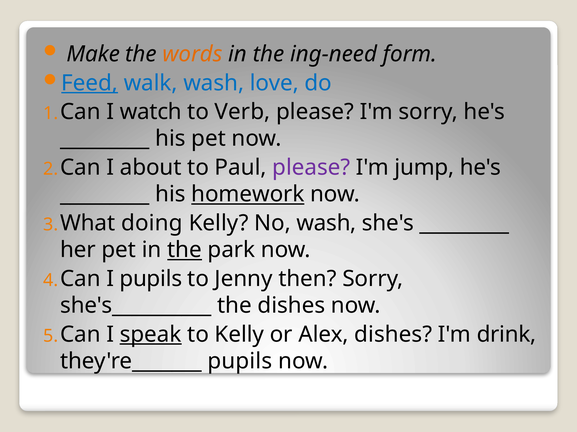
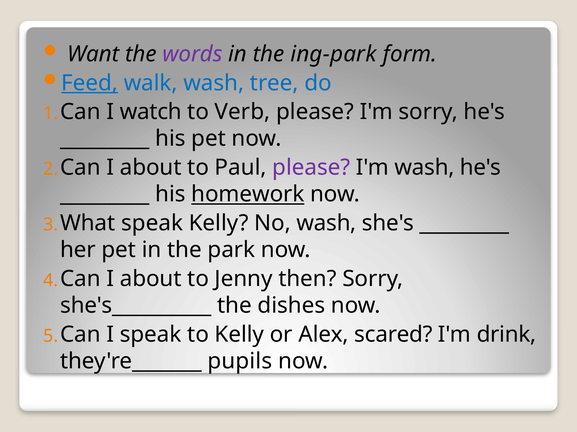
Make: Make -> Want (93, 54)
words colour: orange -> purple (192, 54)
ing-need: ing-need -> ing-park (334, 54)
love: love -> tree (274, 83)
I'm jump: jump -> wash (424, 168)
What doing: doing -> speak (152, 223)
the underline: present -> none (185, 250)
pupils: pupils -> about (151, 279)
speak underline: present -> none (151, 335)
Alex dishes: dishes -> scared (393, 335)
